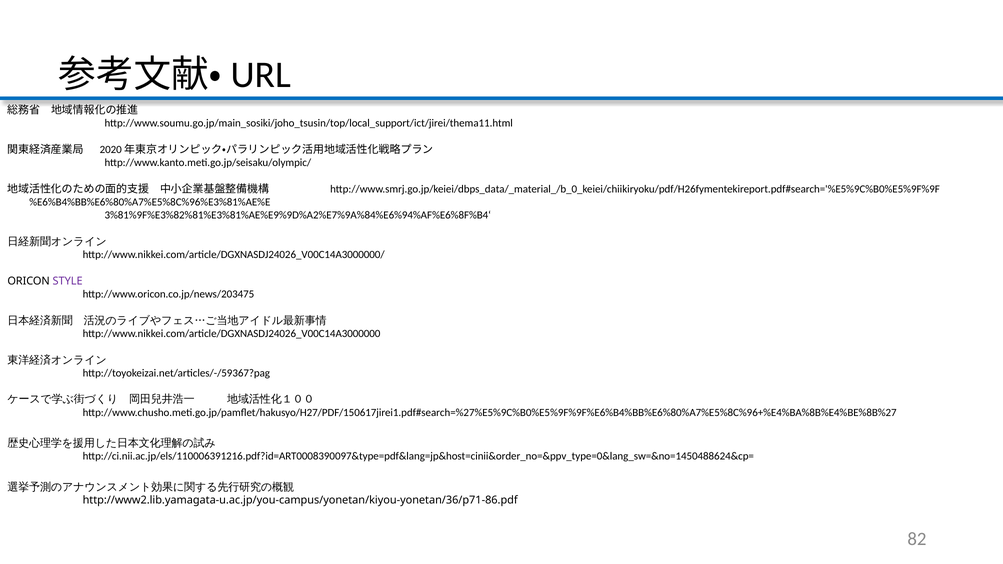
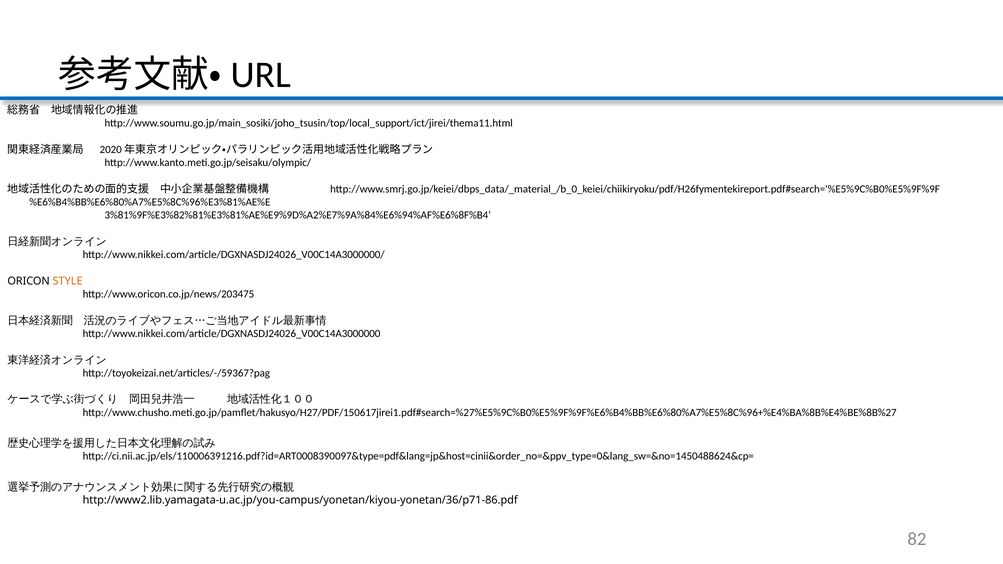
STYLE colour: purple -> orange (68, 281)
